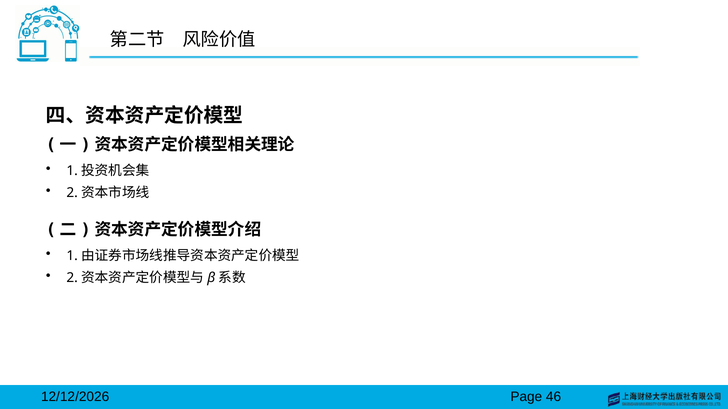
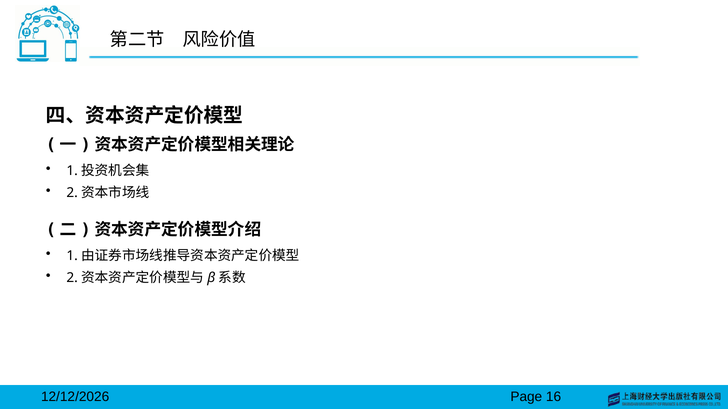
46: 46 -> 16 (554, 397)
